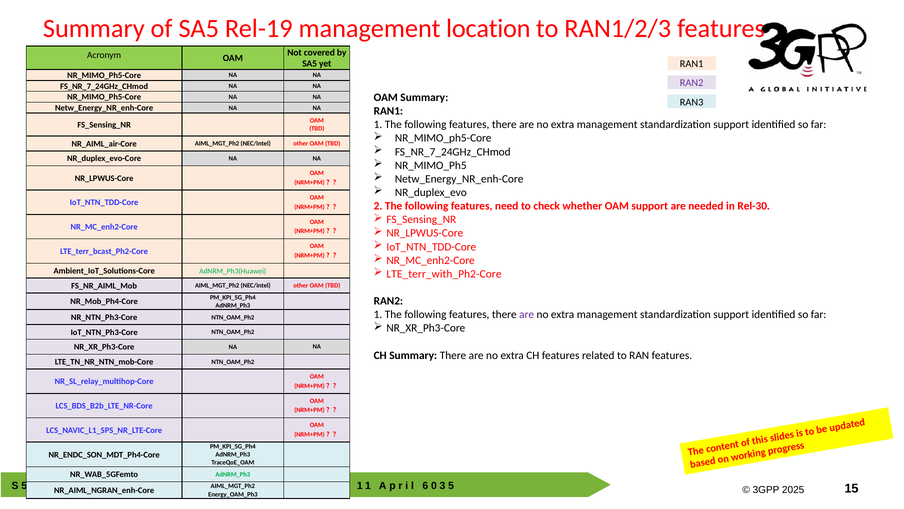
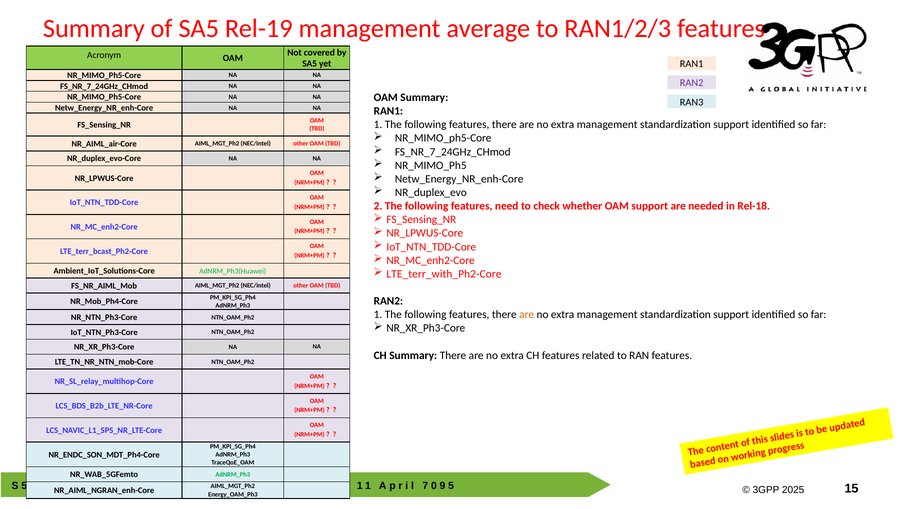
location: location -> average (488, 29)
Rel-30: Rel-30 -> Rel-18 (754, 206)
are colour: purple -> orange (527, 314)
6: 6 -> 7 (425, 486)
3: 3 -> 9 (442, 486)
